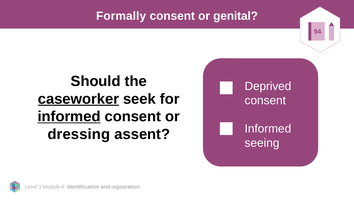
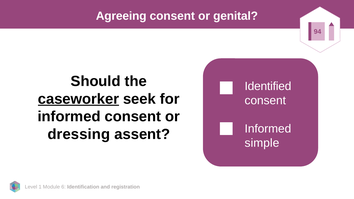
Formally: Formally -> Agreeing (121, 16)
Deprived: Deprived -> Identified (268, 86)
informed underline: present -> none (69, 117)
seeing: seeing -> simple (262, 143)
